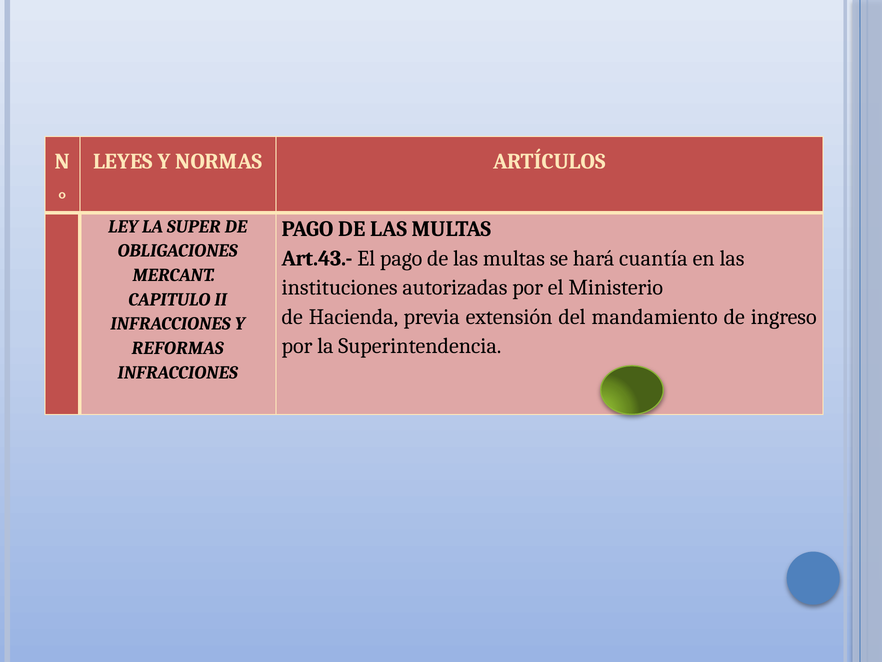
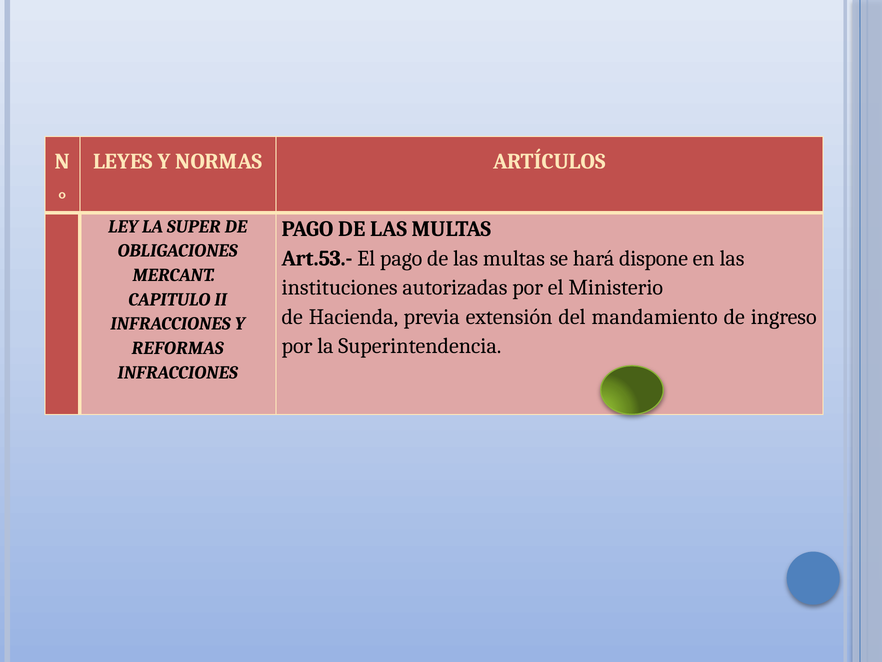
Art.43.-: Art.43.- -> Art.53.- (317, 258)
cuantía: cuantía -> dispone (654, 258)
